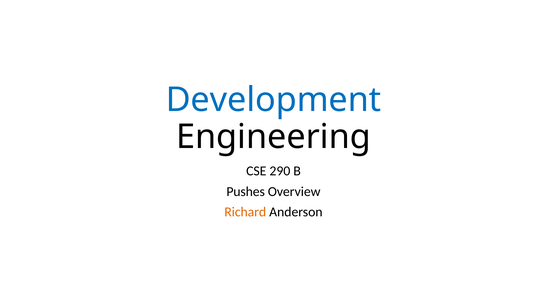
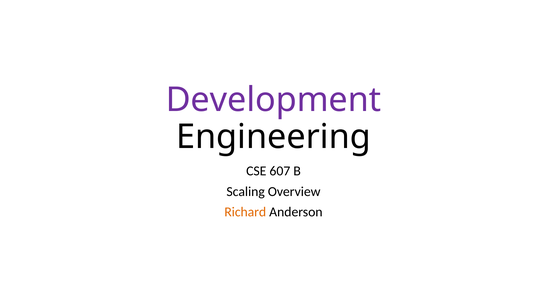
Development colour: blue -> purple (274, 100)
290: 290 -> 607 (280, 171)
Pushes: Pushes -> Scaling (246, 191)
